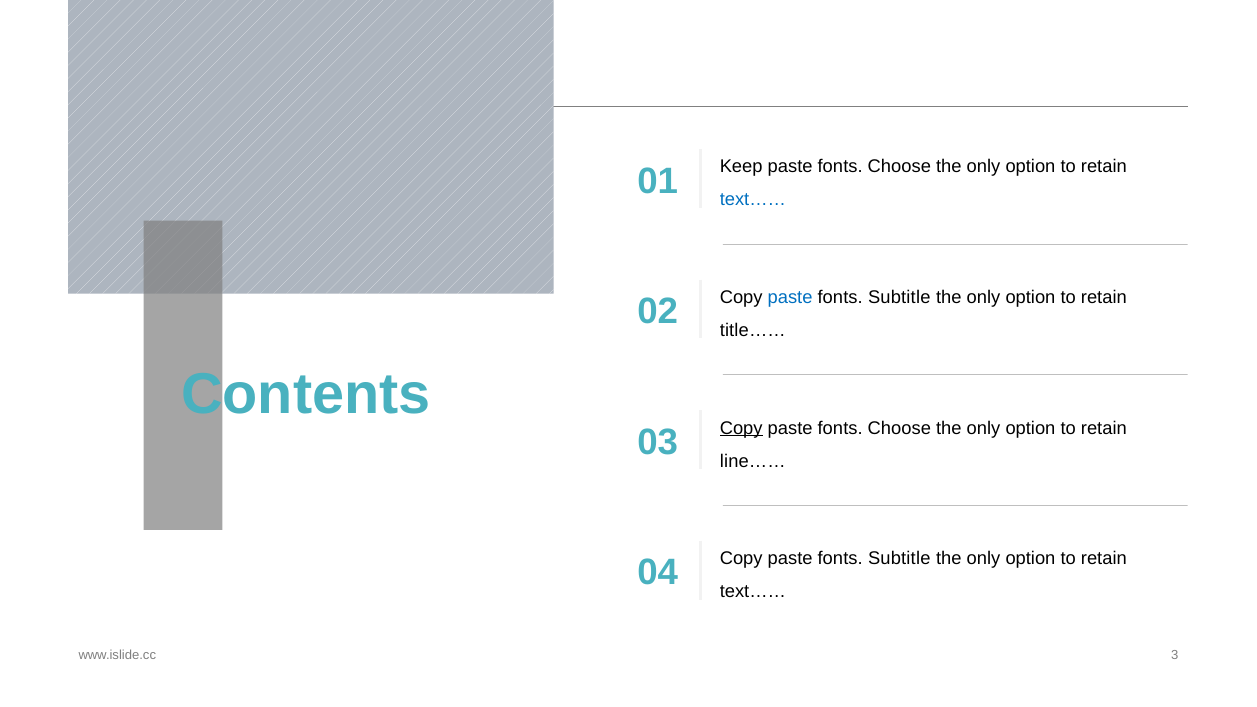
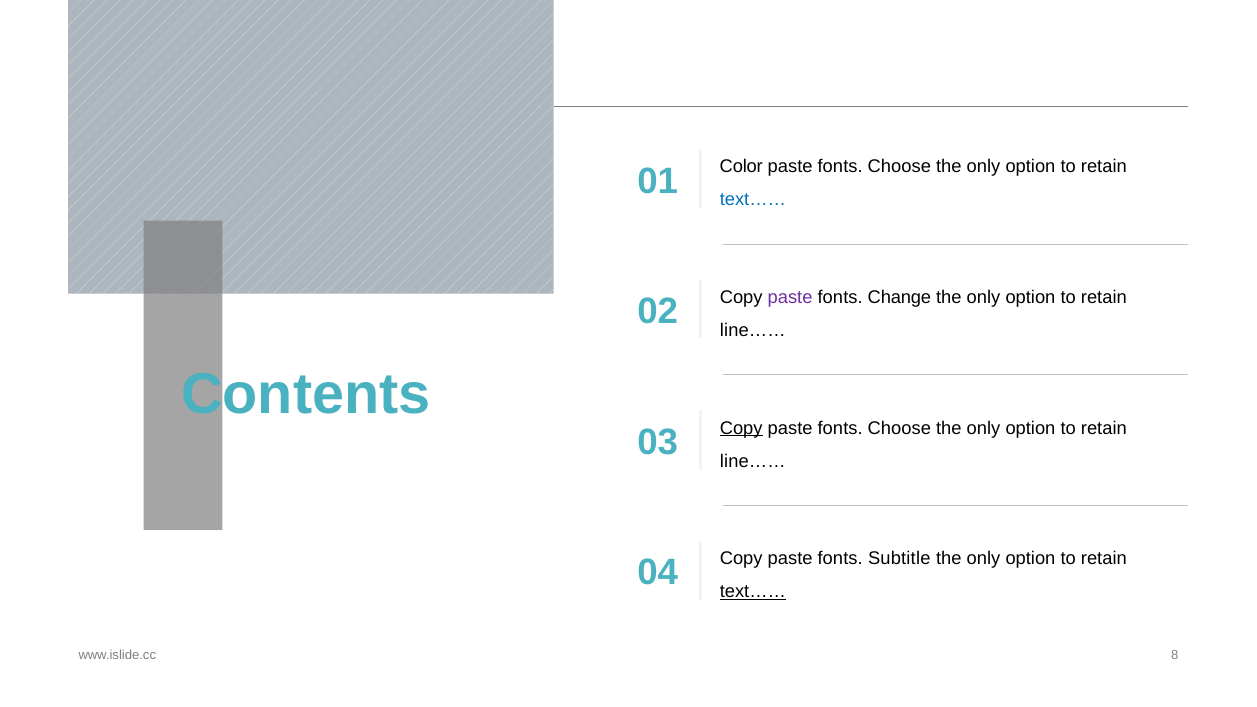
Keep: Keep -> Color (741, 167)
paste colour: blue -> purple (790, 297)
Subtitle: Subtitle -> Change (899, 297)
title……: title…… -> line…… (753, 331)
text…… underline: none -> present (753, 592)
3: 3 -> 8 (1175, 655)
